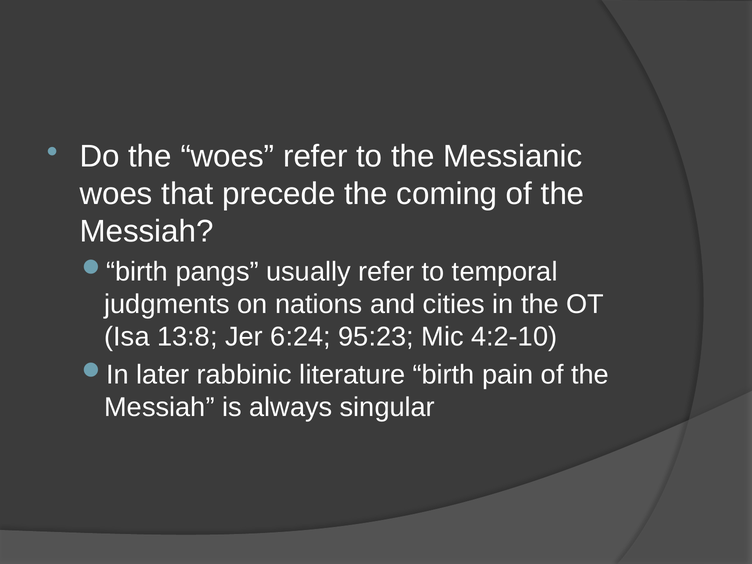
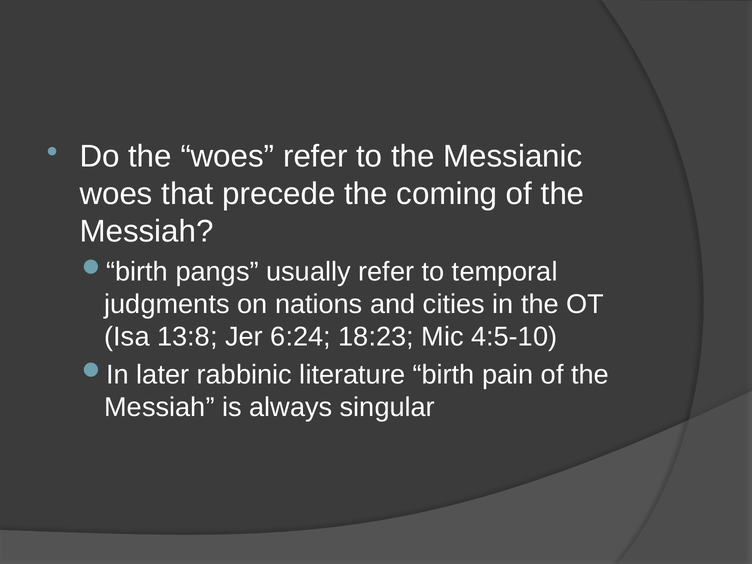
95:23: 95:23 -> 18:23 (376, 337)
4:2-10: 4:2-10 -> 4:5-10 (514, 337)
